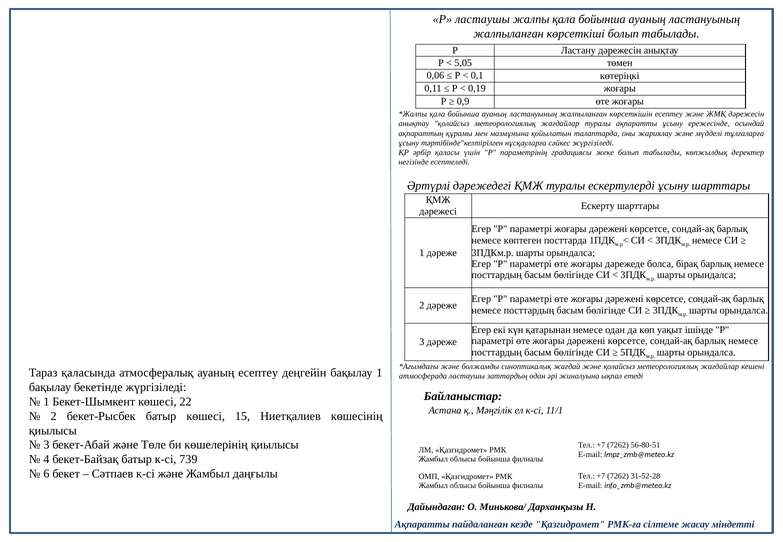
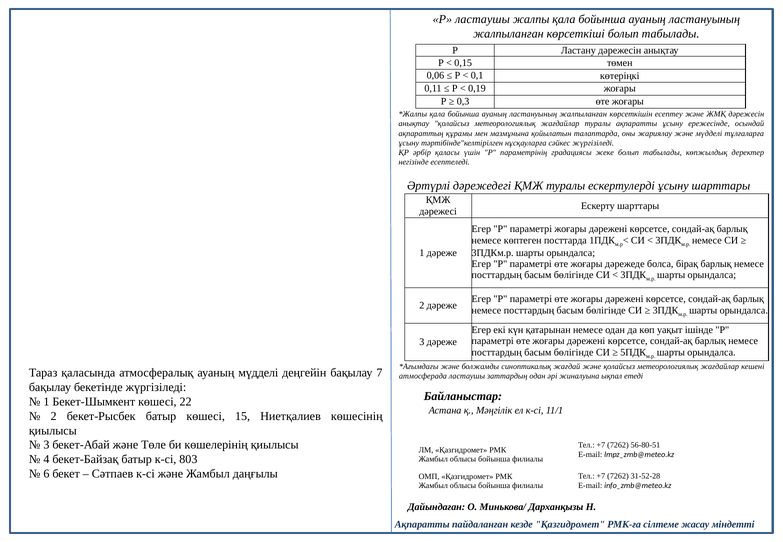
5,05: 5,05 -> 0,15 (463, 63)
0,9: 0,9 -> 0,3 (463, 101)
ауаның есептеу: есептеу -> мүдделі (258, 373)
бақылау 1: 1 -> 7 (379, 373)
739: 739 -> 803 (188, 460)
